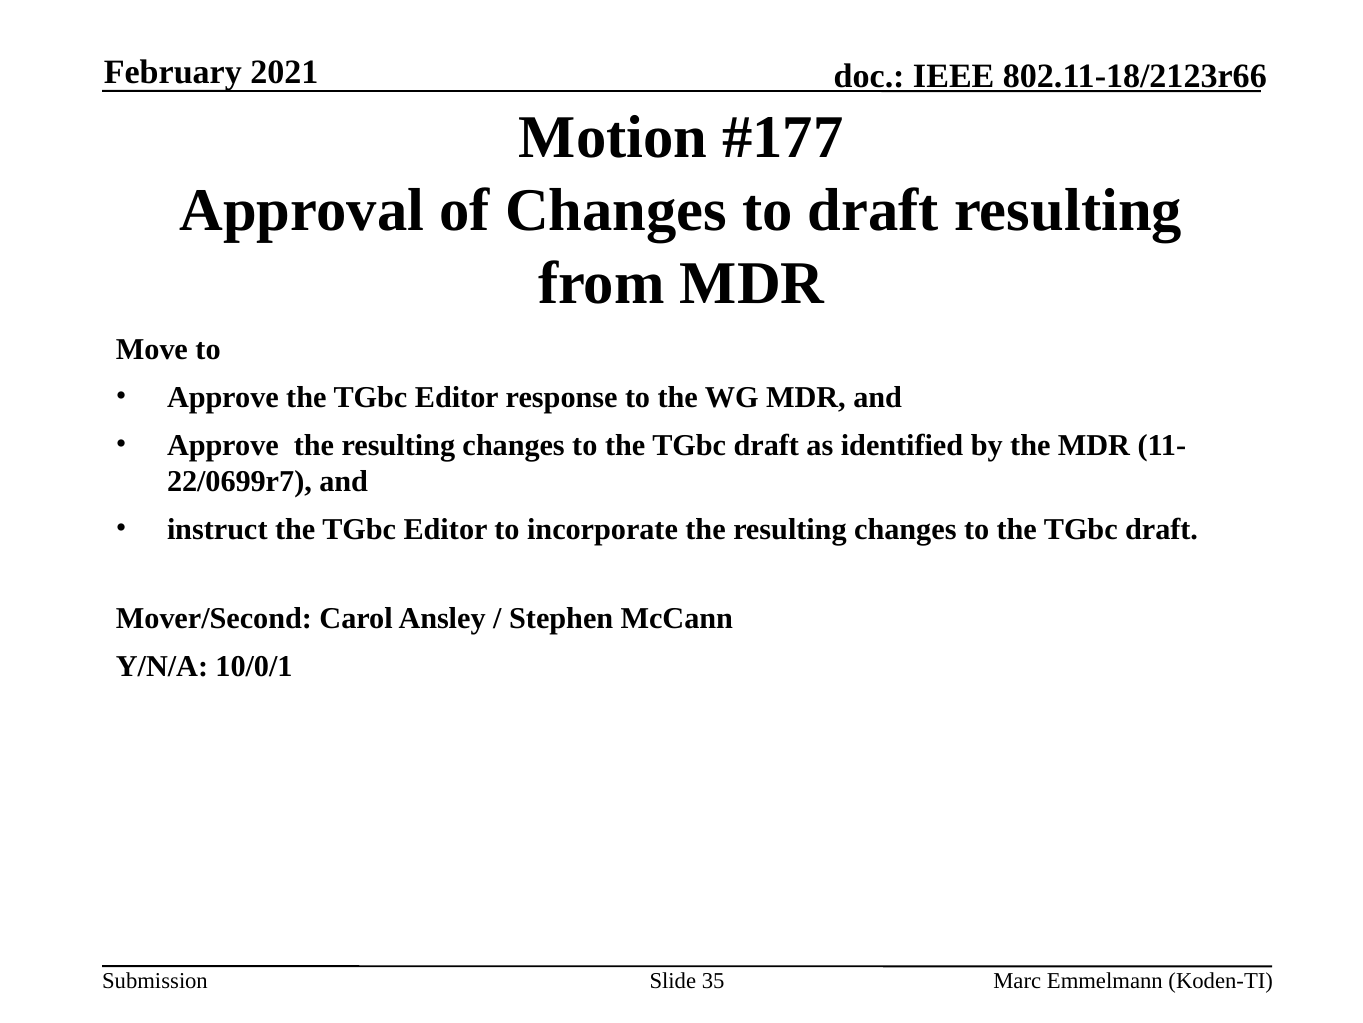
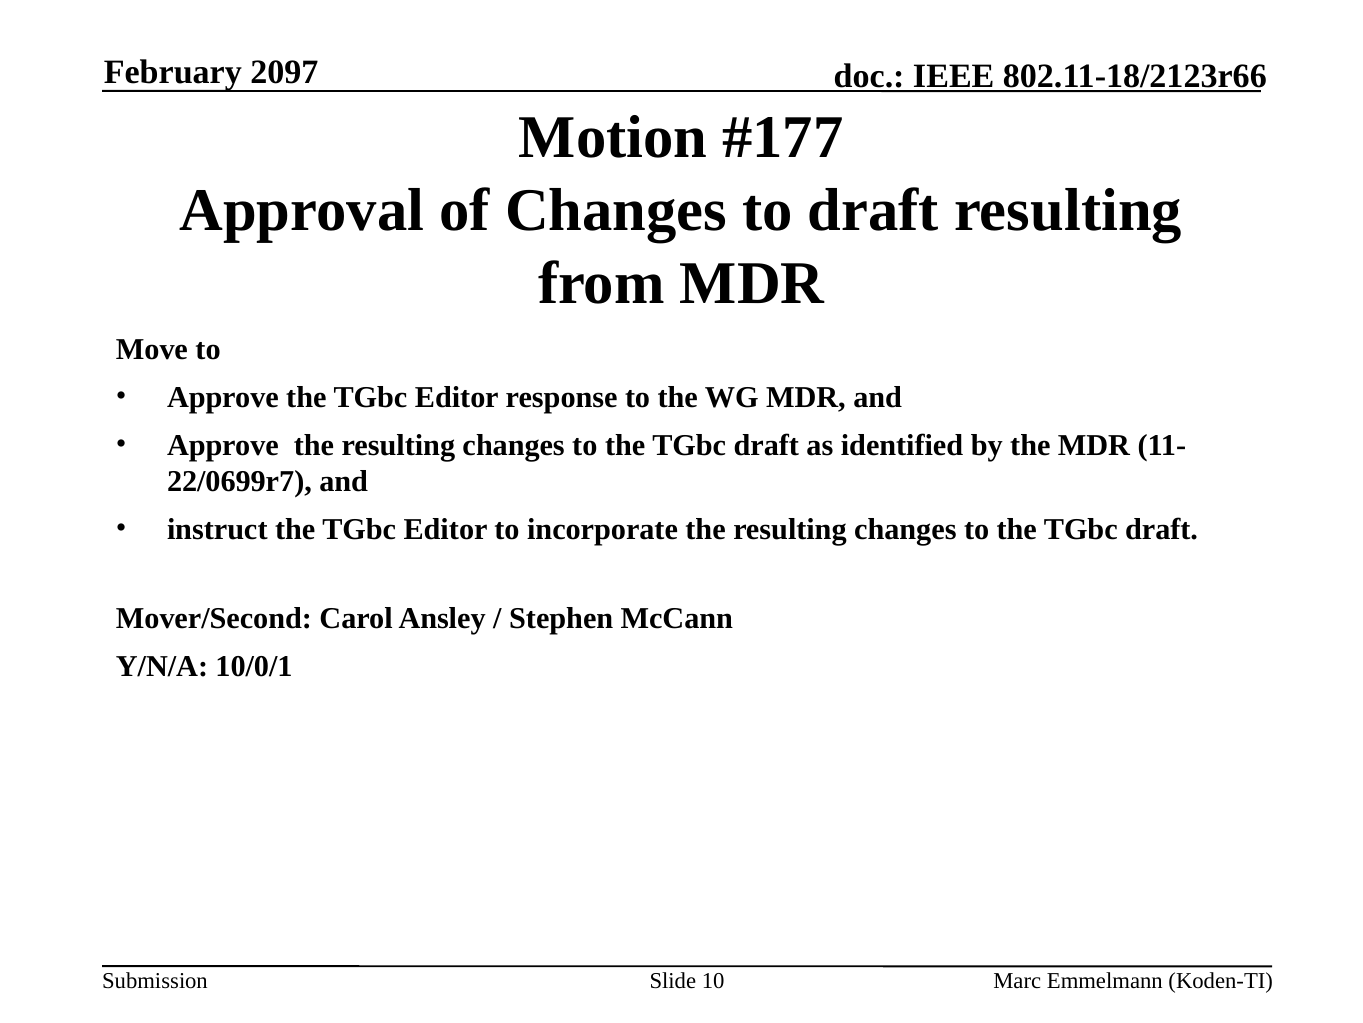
2021: 2021 -> 2097 (284, 72)
35: 35 -> 10 (713, 980)
